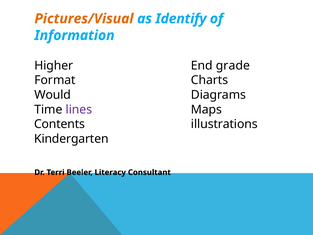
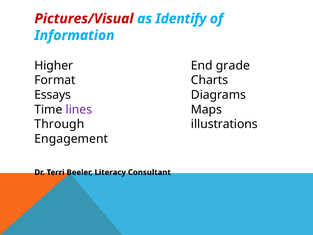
Pictures/Visual colour: orange -> red (84, 19)
Would: Would -> Essays (53, 95)
Contents: Contents -> Through (59, 124)
Kindergarten: Kindergarten -> Engagement (71, 139)
